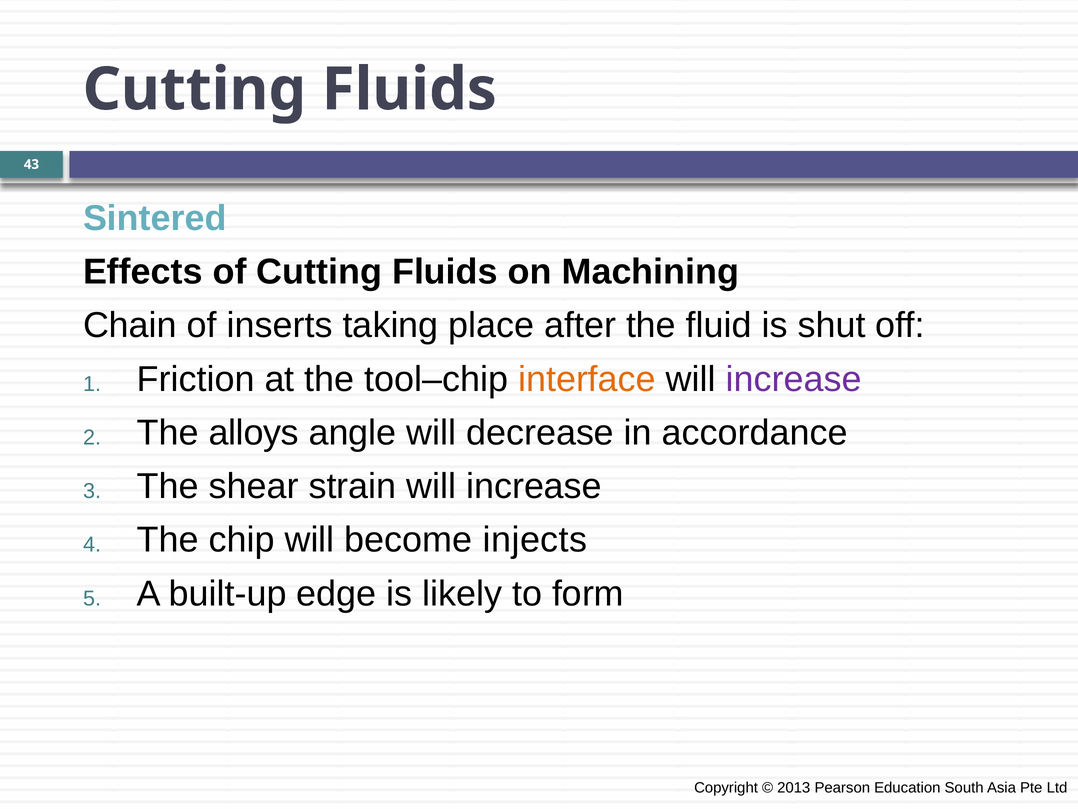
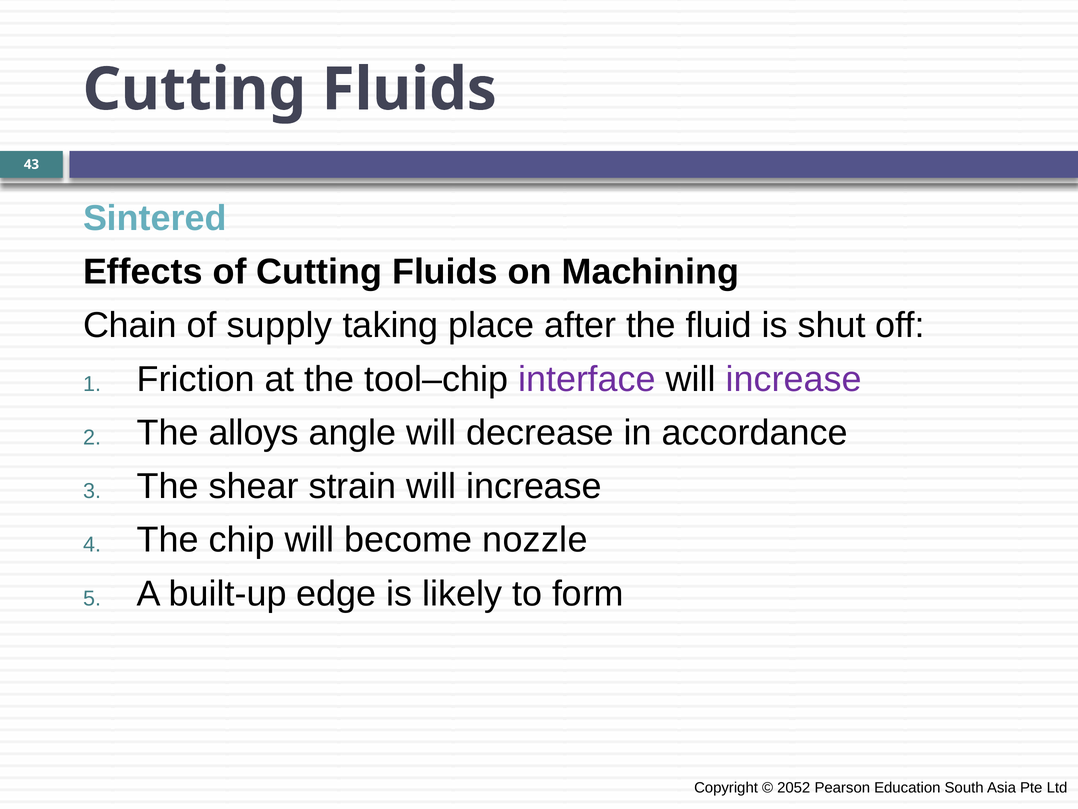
inserts: inserts -> supply (279, 325)
interface colour: orange -> purple (587, 379)
injects: injects -> nozzle (535, 540)
2013: 2013 -> 2052 (794, 788)
